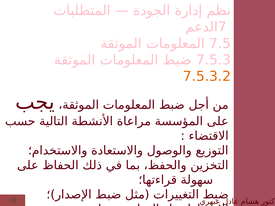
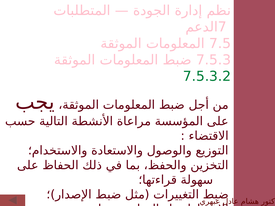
7.5.3.2 colour: orange -> green (207, 77)
